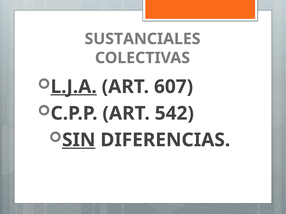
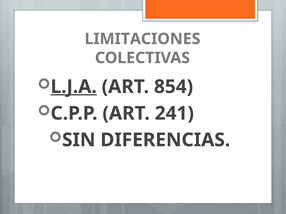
SUSTANCIALES: SUSTANCIALES -> LIMITACIONES (142, 39)
607: 607 -> 854 (174, 87)
542: 542 -> 241 (174, 114)
SIN underline: present -> none (79, 140)
